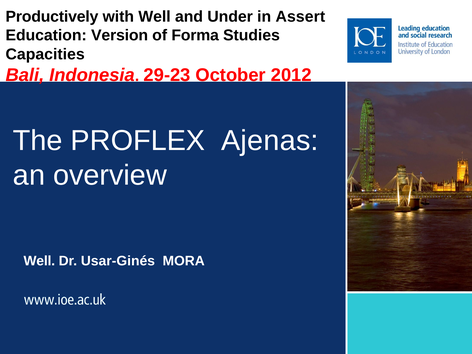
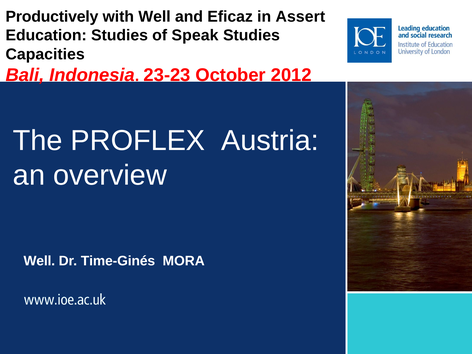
Under: Under -> Eficaz (230, 17)
Education Version: Version -> Studies (120, 35)
Forma: Forma -> Speak (195, 35)
29-23: 29-23 -> 23-23 (167, 75)
Ajenas: Ajenas -> Austria (270, 141)
Usar-Ginés: Usar-Ginés -> Time-Ginés (118, 261)
